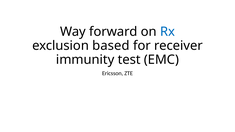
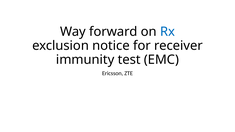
based: based -> notice (111, 46)
